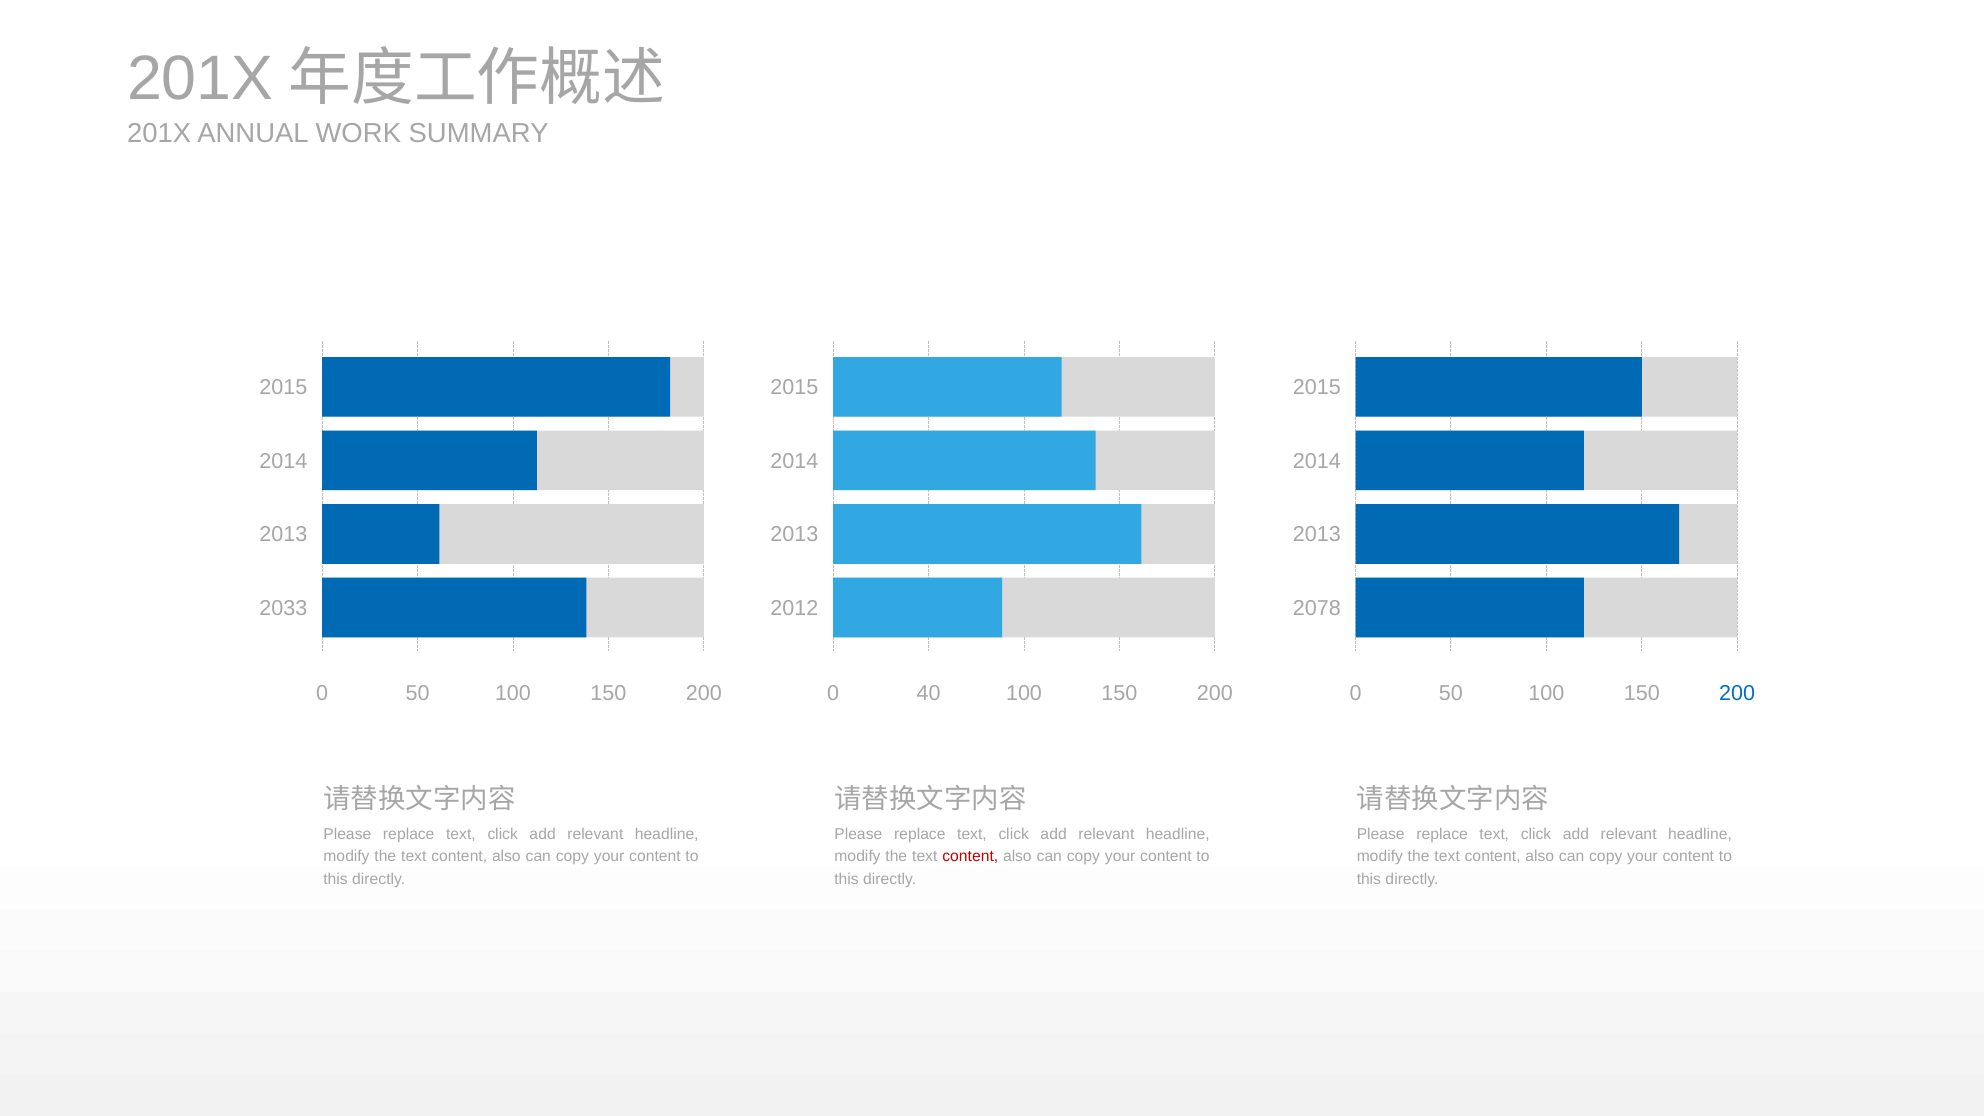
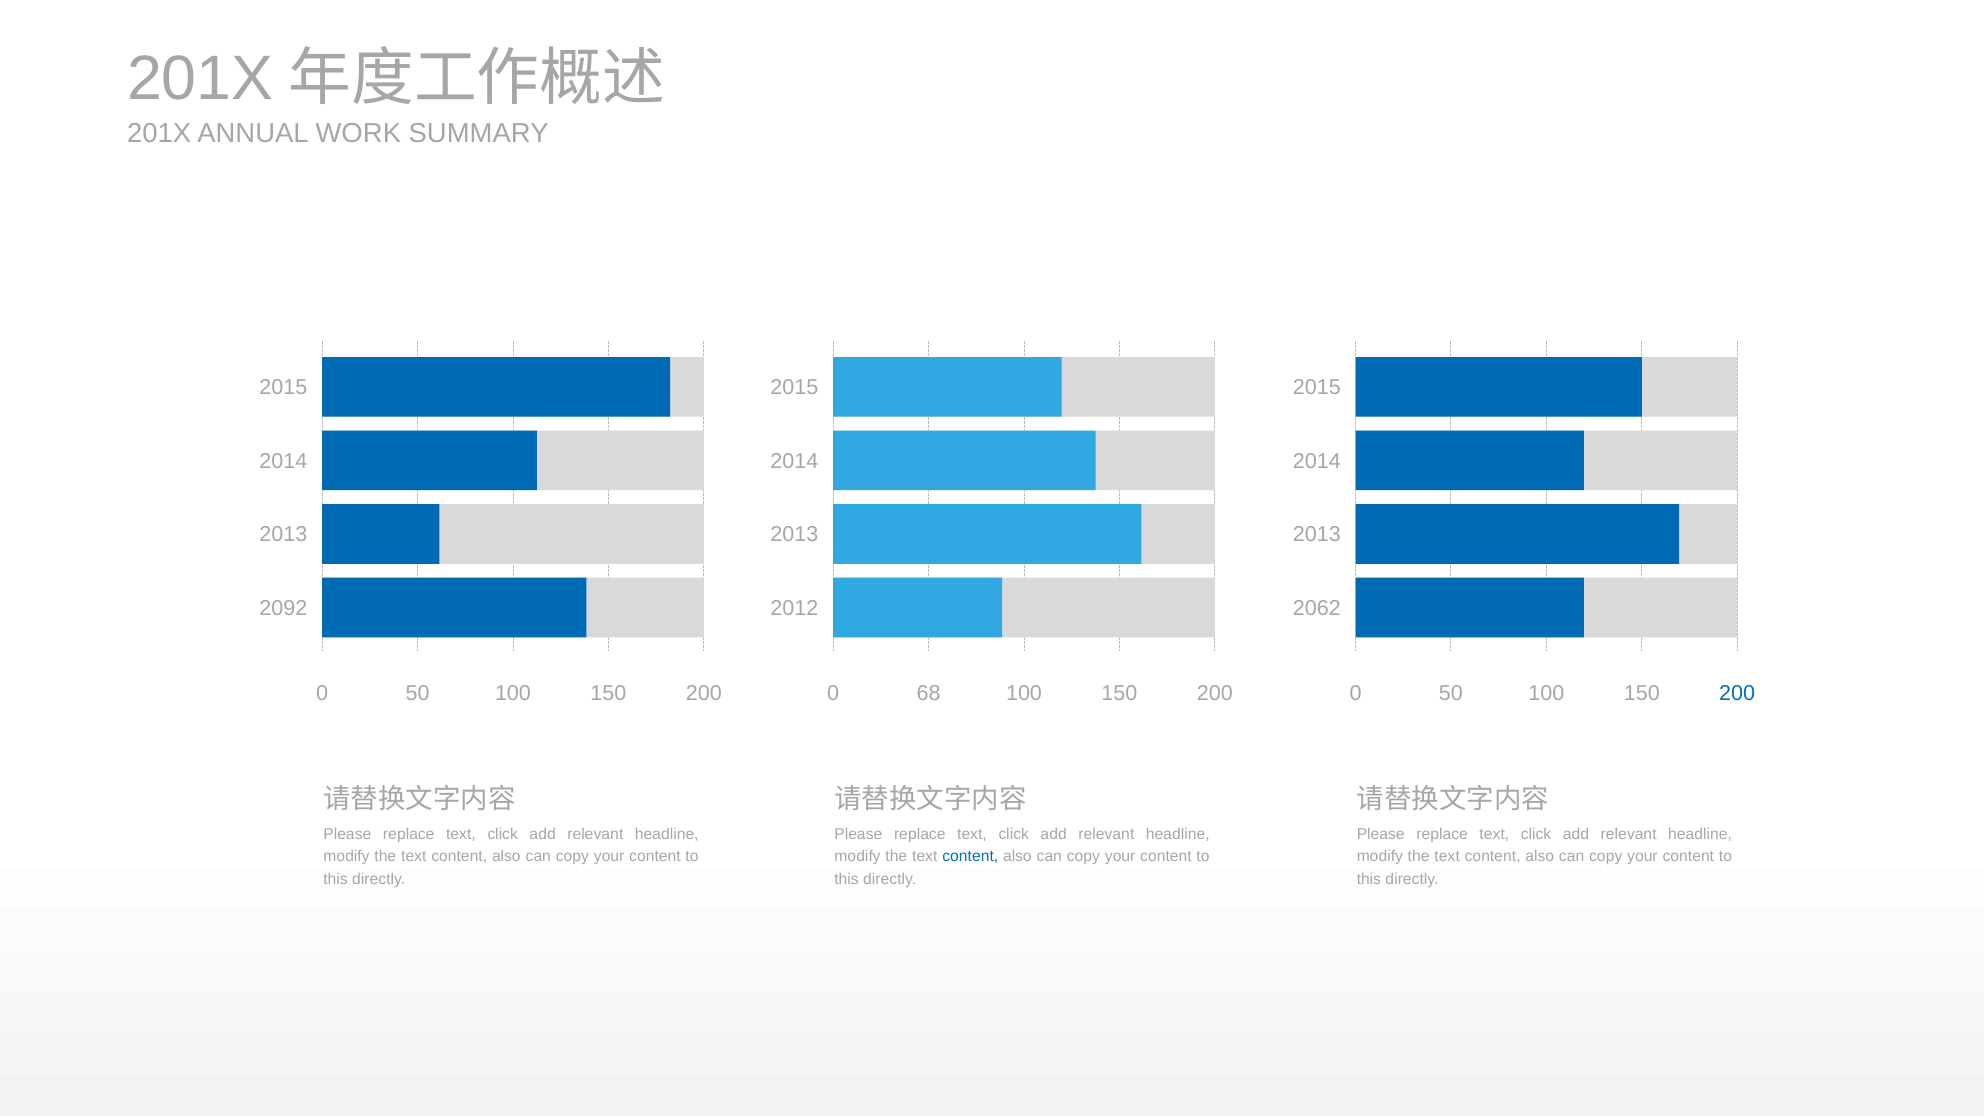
2033: 2033 -> 2092 (283, 608)
2078: 2078 -> 2062 (1317, 608)
40: 40 -> 68 (929, 694)
content colour: red -> blue (970, 857)
